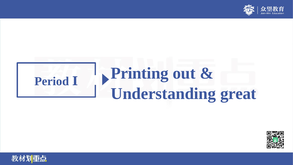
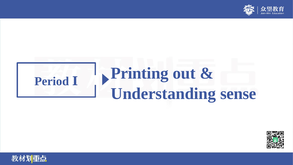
great: great -> sense (238, 94)
